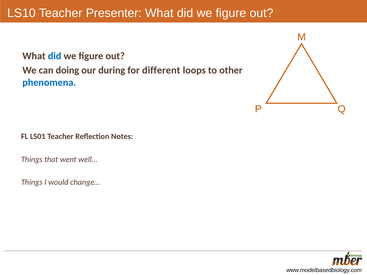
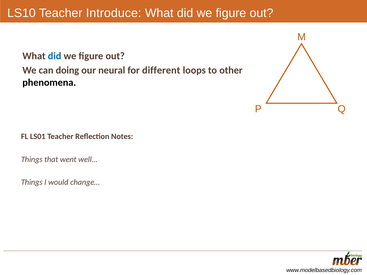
Presenter: Presenter -> Introduce (114, 13)
during: during -> neural (112, 70)
phenomena colour: blue -> black (49, 83)
